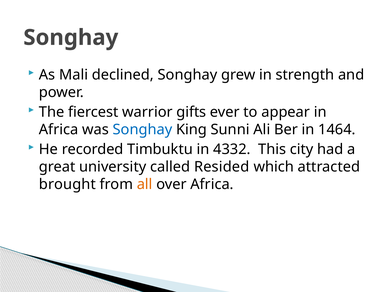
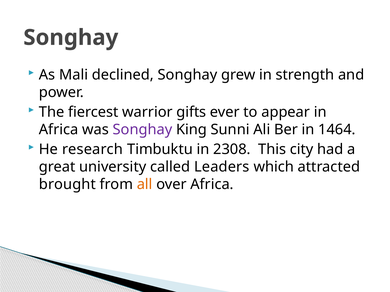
Songhay colour: blue -> purple (142, 130)
recorded: recorded -> research (93, 149)
4332: 4332 -> 2308 (232, 149)
Resided: Resided -> Leaders (222, 167)
